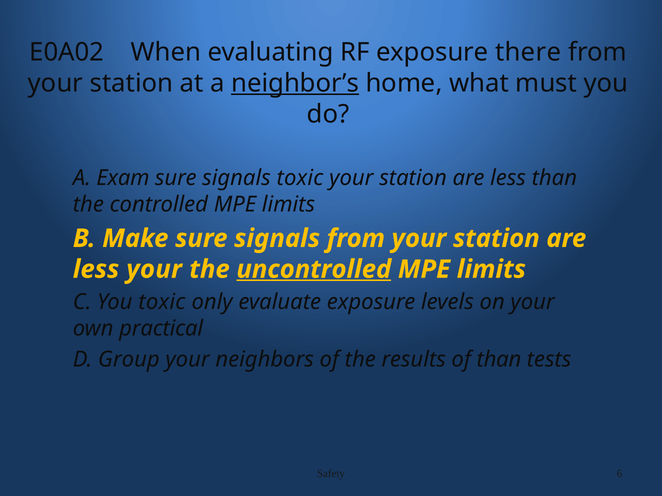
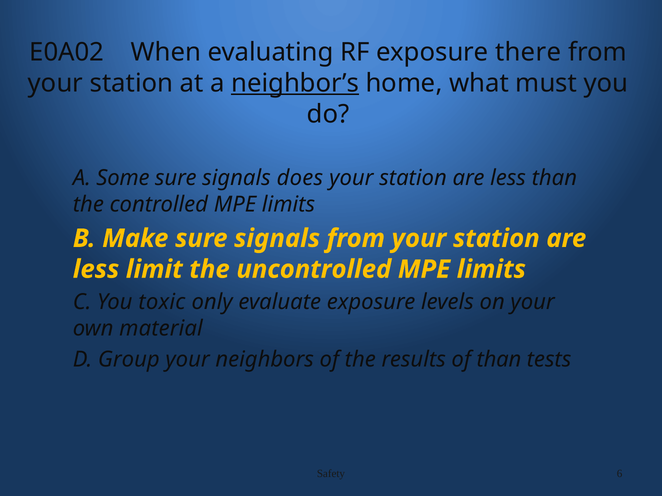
Exam: Exam -> Some (123, 178)
signals toxic: toxic -> does (300, 178)
less your: your -> limit (154, 270)
uncontrolled underline: present -> none (314, 270)
practical: practical -> material (161, 329)
